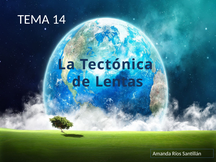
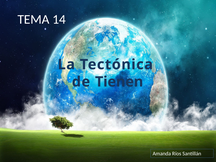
Lentas: Lentas -> Tienen (119, 82)
